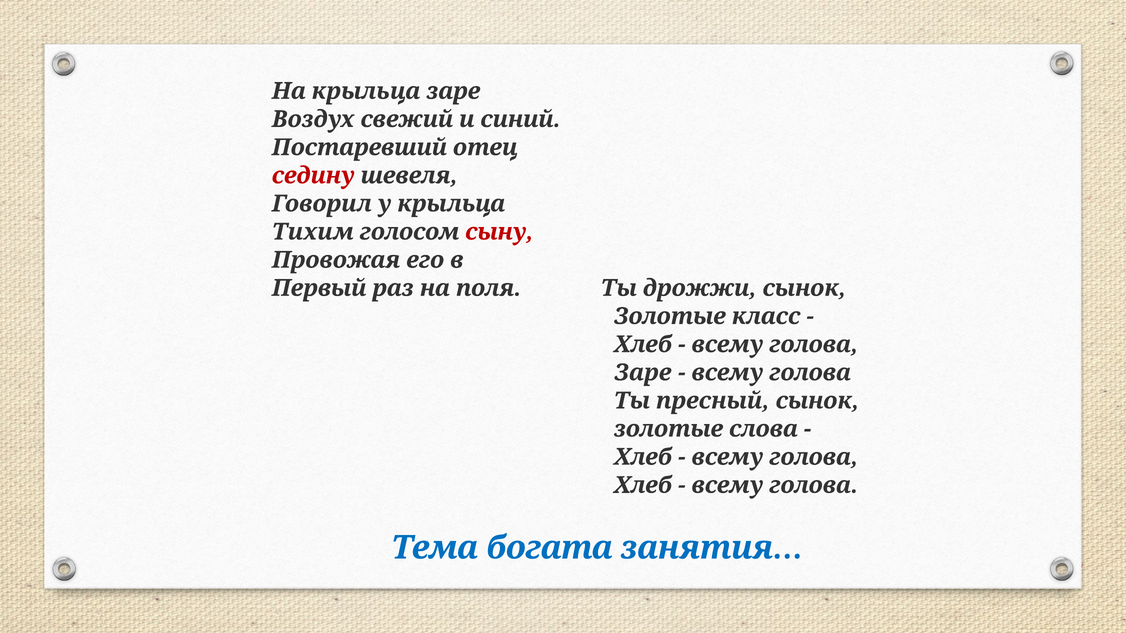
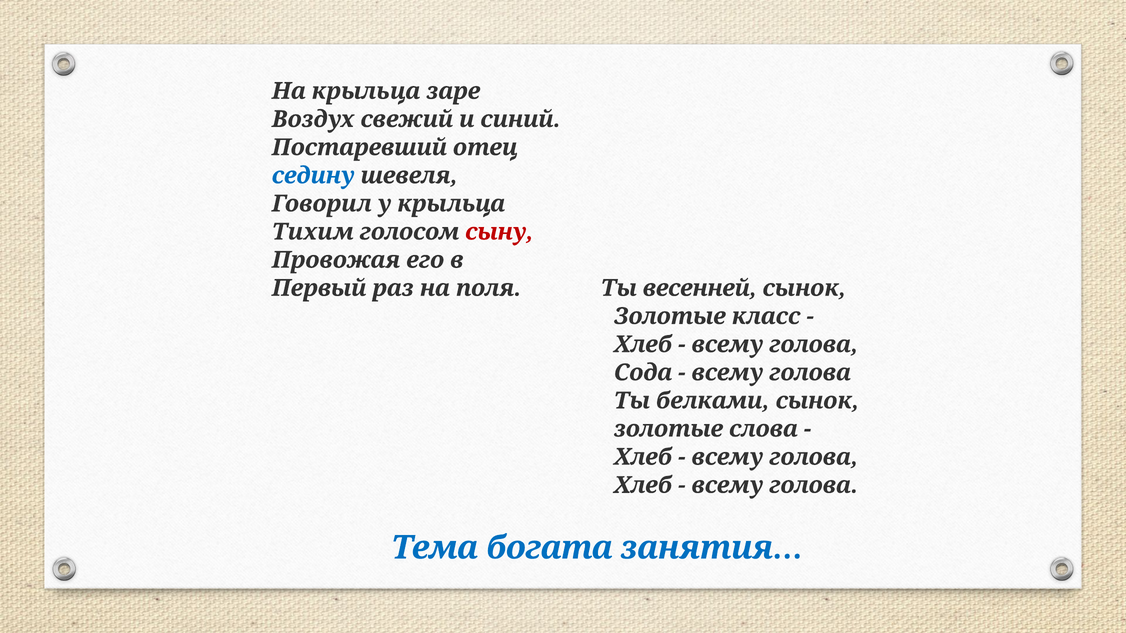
седину colour: red -> blue (313, 176)
дрожжи: дрожжи -> весенней (700, 288)
Заре: Заре -> Сода (643, 373)
пресный: пресный -> белками (713, 401)
